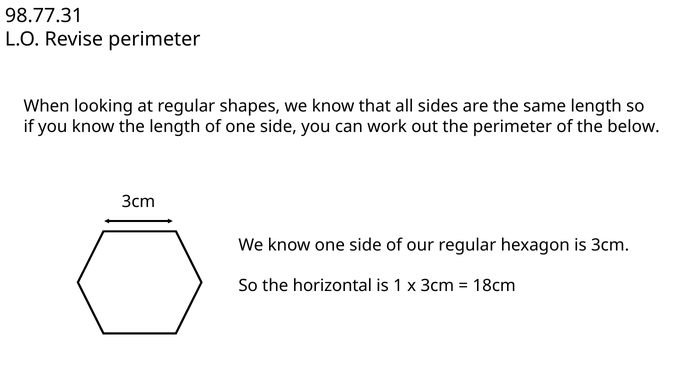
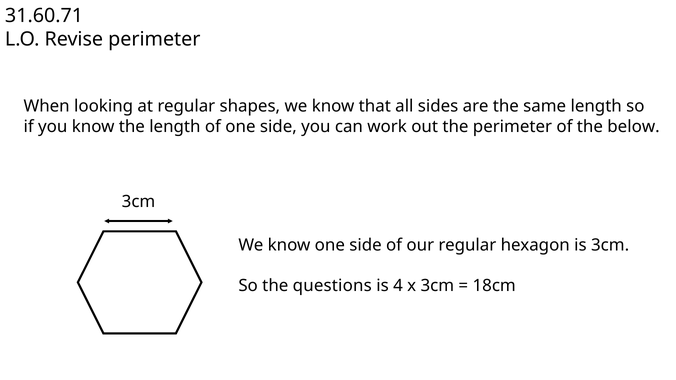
98.77.31: 98.77.31 -> 31.60.71 (44, 16)
horizontal: horizontal -> questions (332, 286)
1: 1 -> 4 (398, 286)
